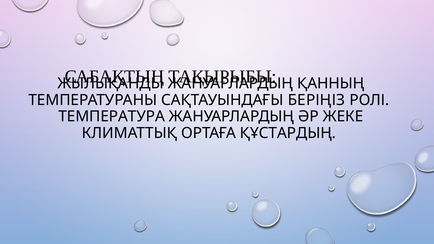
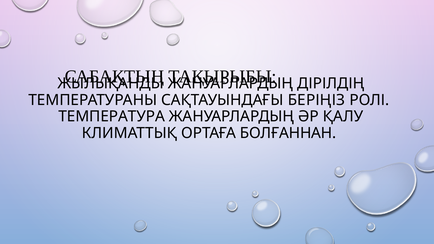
ҚАННЫҢ: ҚАННЫҢ -> ДІРІЛДІҢ (331, 83)
ЖЕКЕ: ЖЕКЕ -> ҚАЛУ (343, 117)
ҚҰСТАРДЫҢ: ҚҰСТАРДЫҢ -> БОЛҒАННАН (288, 133)
